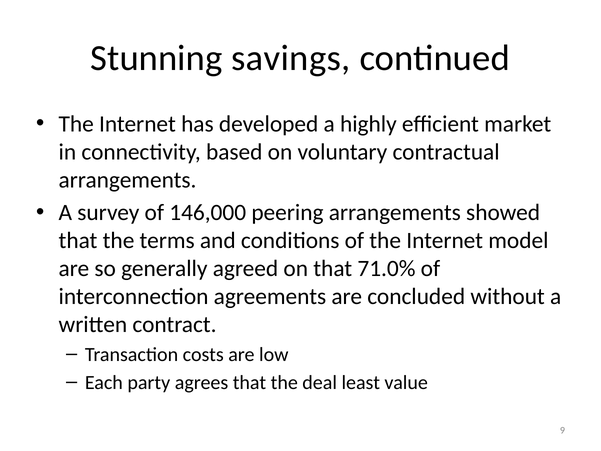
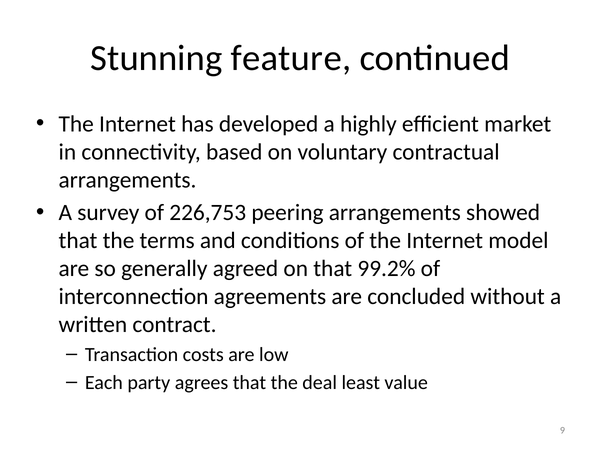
savings: savings -> feature (291, 58)
146,000: 146,000 -> 226,753 (208, 212)
71.0%: 71.0% -> 99.2% (386, 268)
